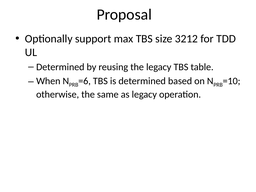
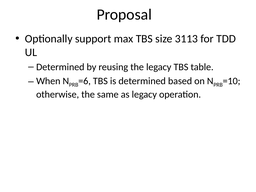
3212: 3212 -> 3113 (186, 39)
